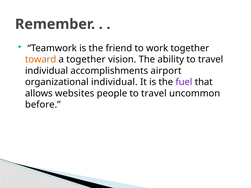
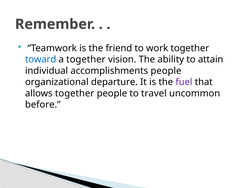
toward colour: orange -> blue (41, 60)
ability to travel: travel -> attain (211, 60)
accomplishments airport: airport -> people (166, 71)
organizational individual: individual -> departure (114, 82)
allows websites: websites -> together (75, 93)
